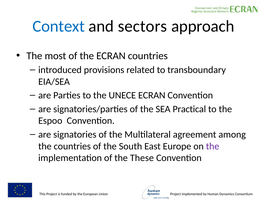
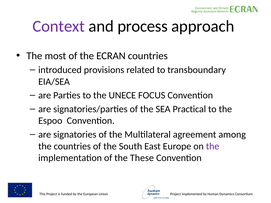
Context colour: blue -> purple (59, 26)
sectors: sectors -> process (143, 26)
UNECE ECRAN: ECRAN -> FOCUS (152, 95)
